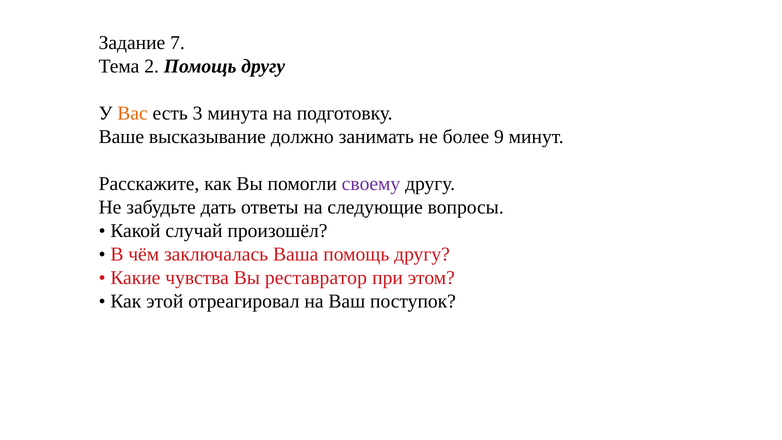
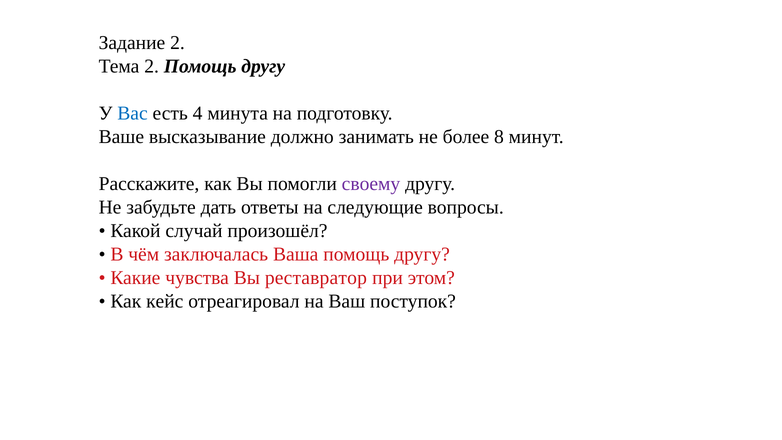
Задание 7: 7 -> 2 (178, 43)
Вас colour: orange -> blue (133, 113)
3: 3 -> 4 (198, 113)
9: 9 -> 8 (499, 137)
этой: этой -> кейс (165, 301)
